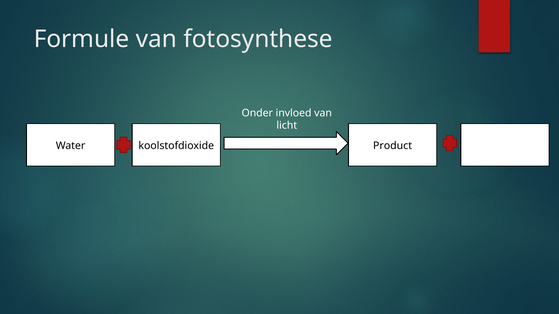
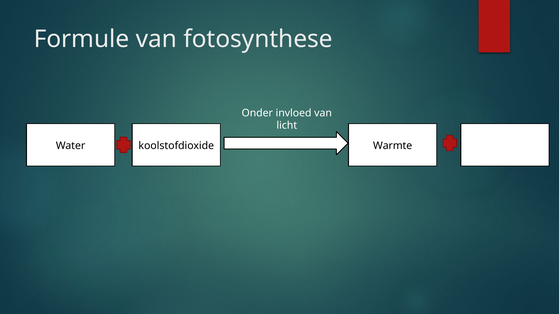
Product: Product -> Warmte (393, 146)
